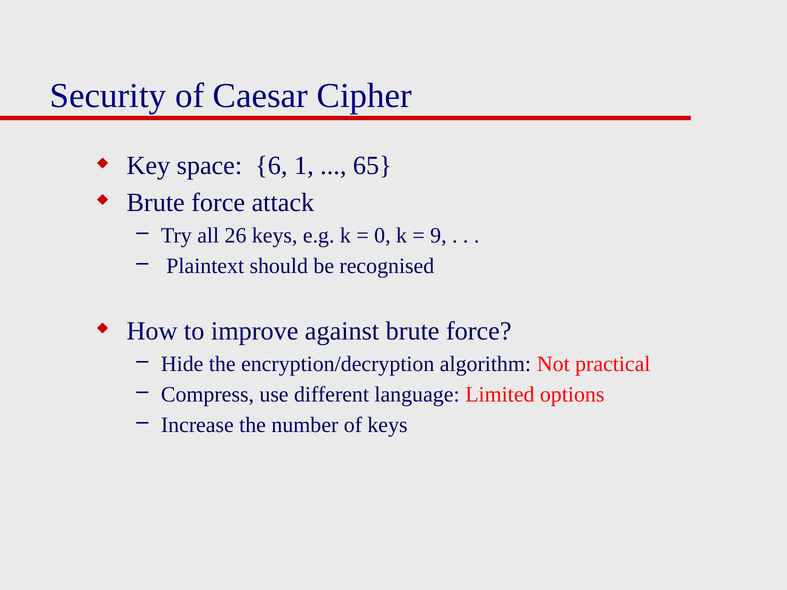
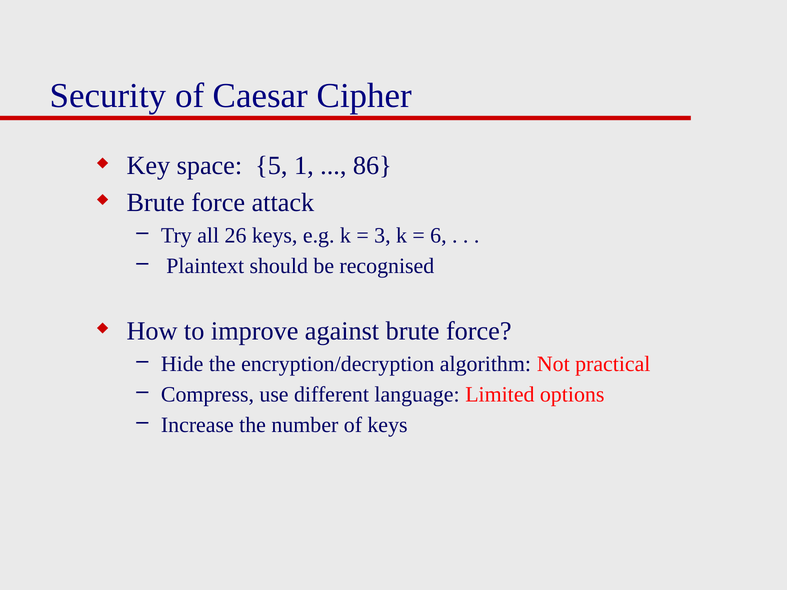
6: 6 -> 5 (271, 166)
65: 65 -> 86 (372, 166)
0: 0 -> 3 (382, 235)
9: 9 -> 6 (438, 235)
